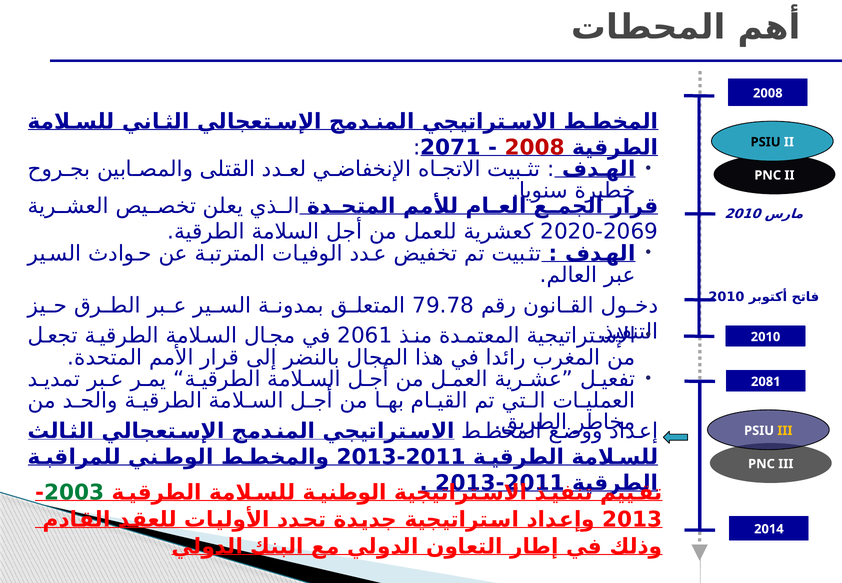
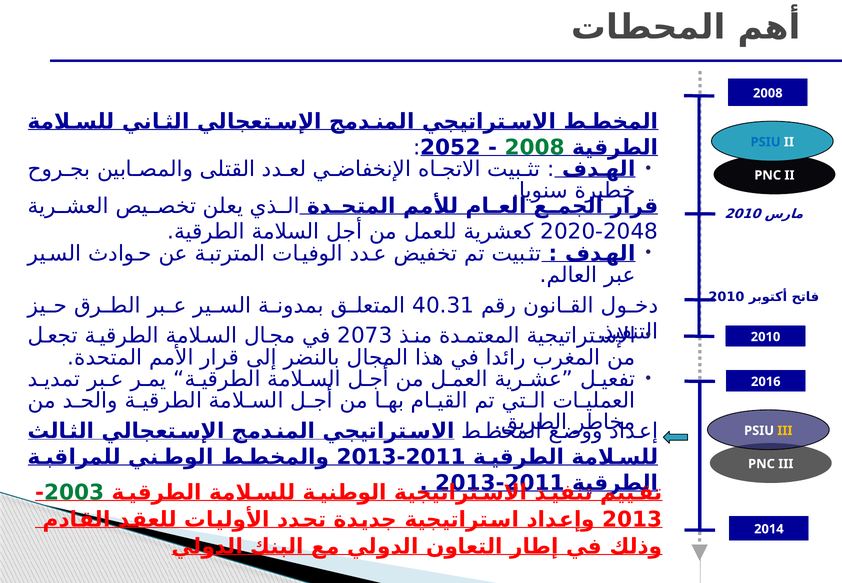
2071: 2071 -> 2052 (450, 147)
2008 colour: red -> green (535, 147)
PSIU colour: black -> blue (766, 142)
2069: 2069 -> 2048 (631, 232)
79.78: 79.78 -> 40.31 (443, 306)
2061: 2061 -> 2073 (365, 336)
2081: 2081 -> 2016 (766, 382)
